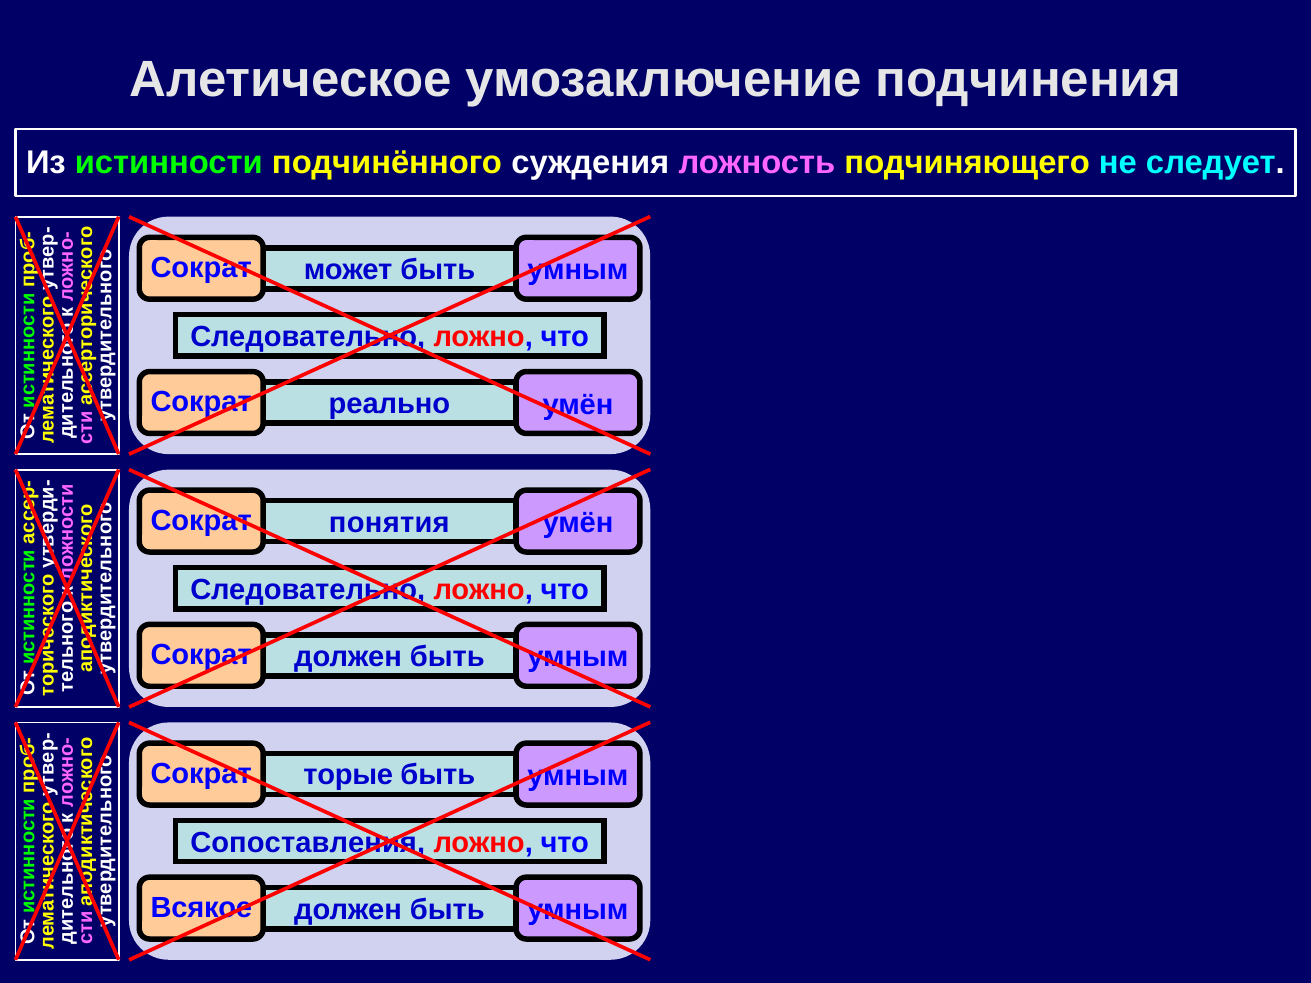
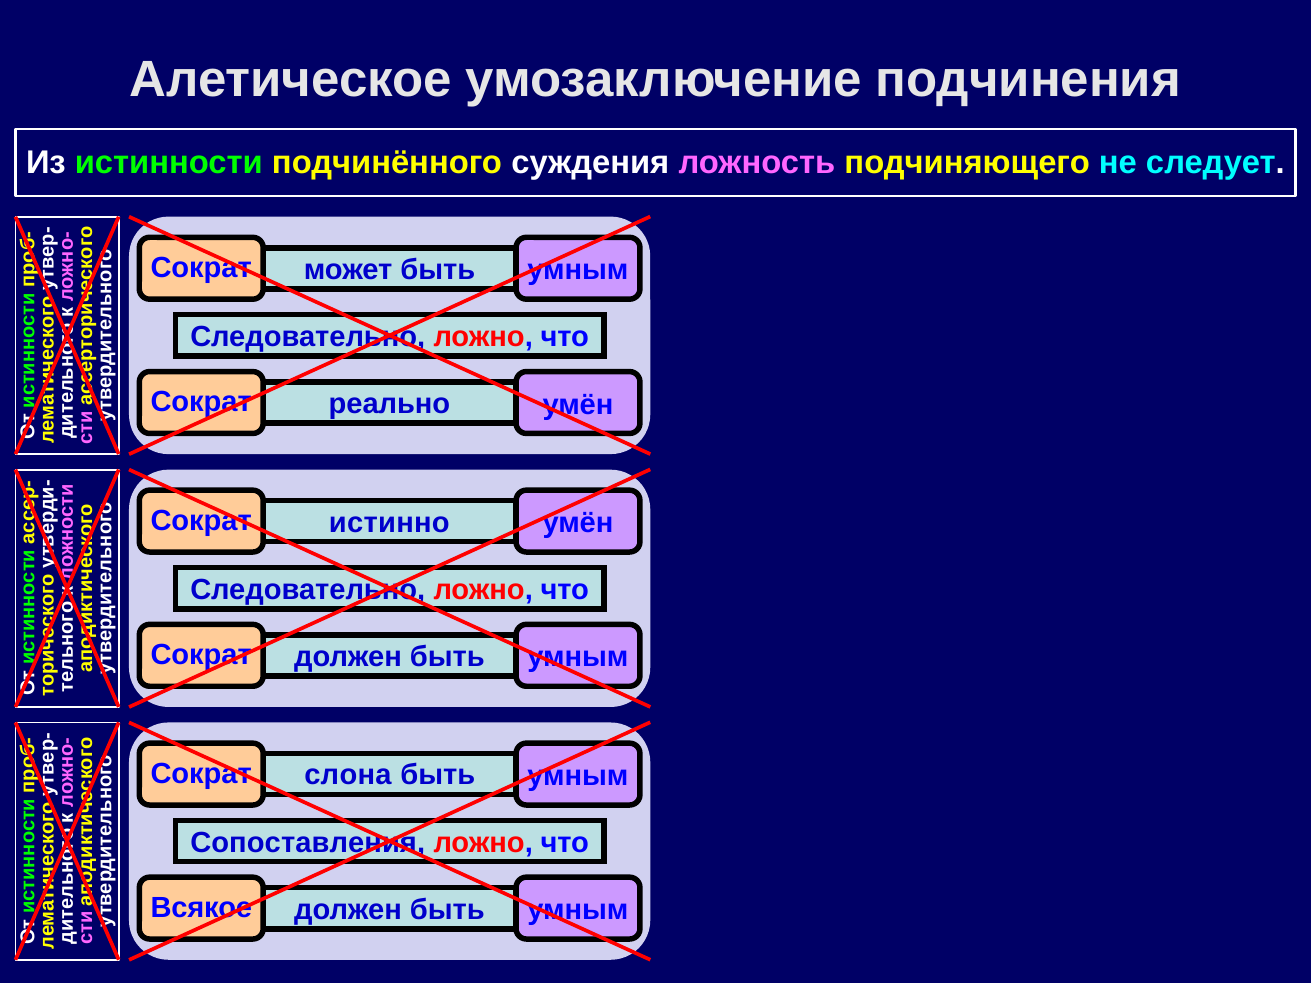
понятия: понятия -> истинно (389, 523)
торые: торые -> слона (348, 776)
